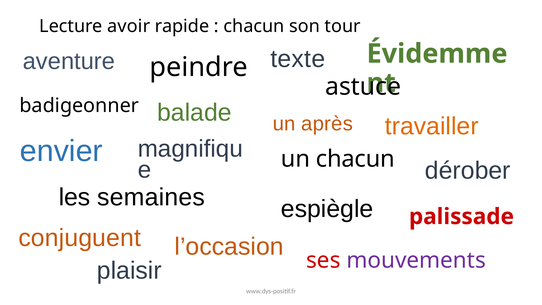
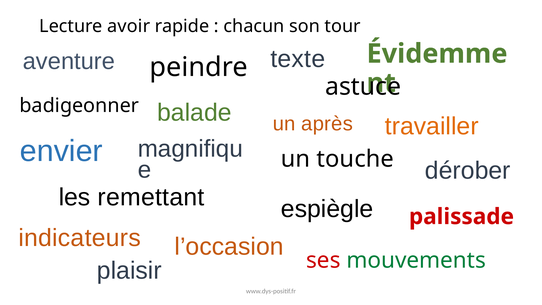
un chacun: chacun -> touche (355, 159)
semaines: semaines -> remettant (151, 197)
conjuguent: conjuguent -> indicateurs (80, 238)
mouvements colour: purple -> green (416, 260)
